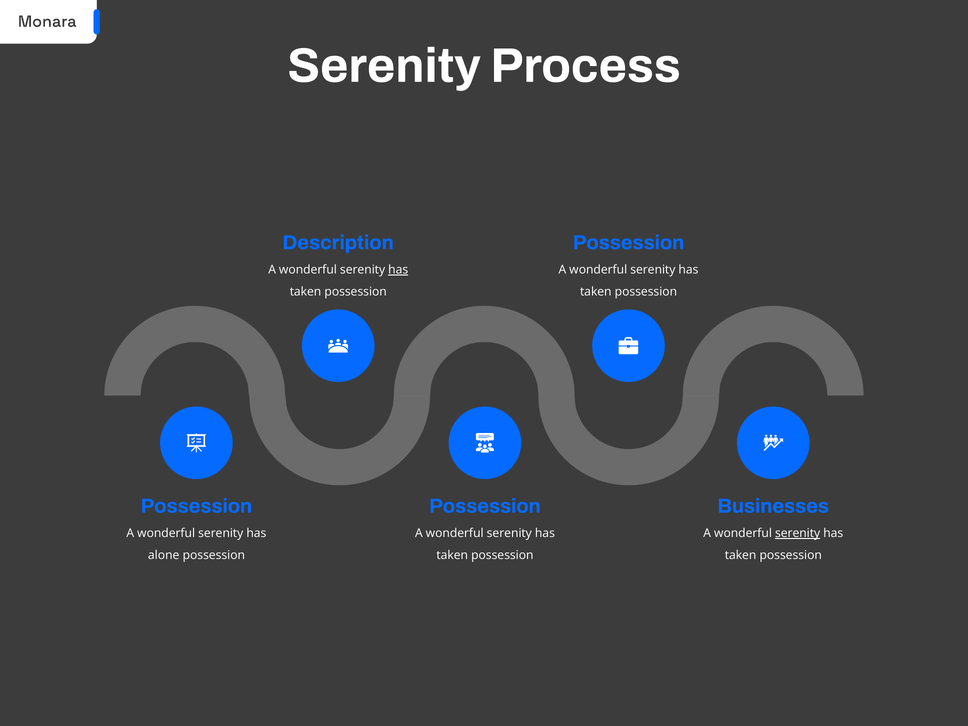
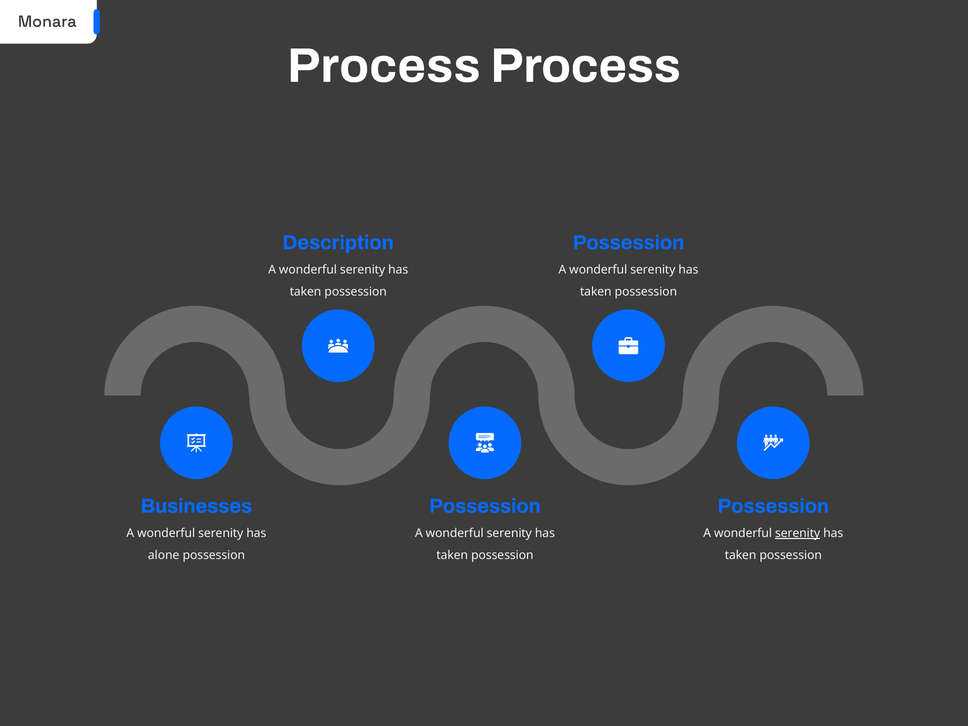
Serenity: Serenity -> Process (384, 66)
has underline: present -> none (398, 270)
Possession: Possession -> Businesses (196, 506)
Businesses: Businesses -> Possession (773, 506)
